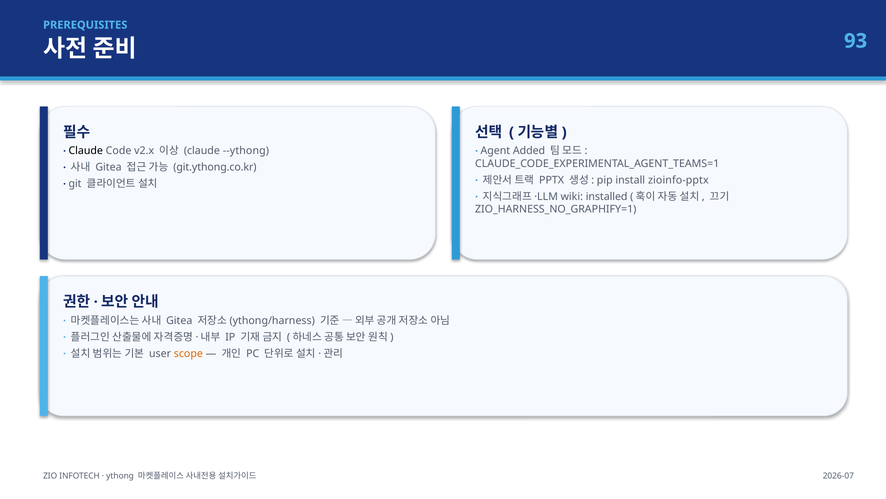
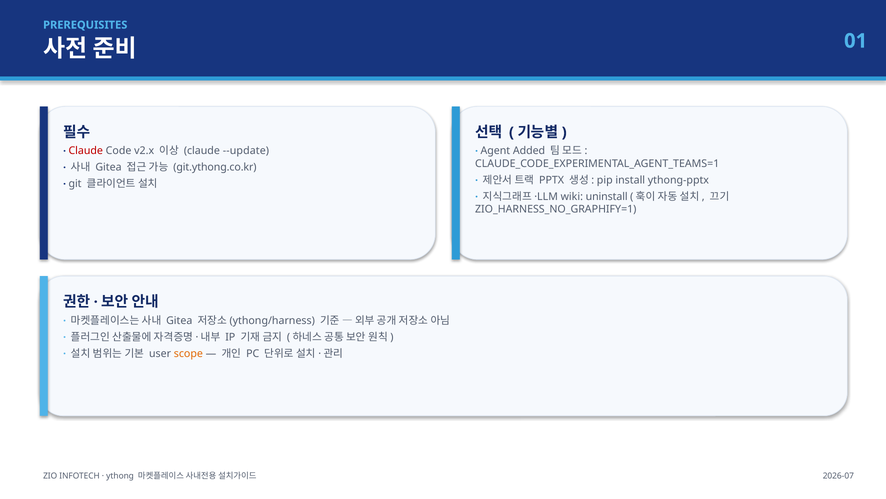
93: 93 -> 01 (856, 41)
Claude colour: black -> red (86, 151)
--ythong: --ythong -> --update (246, 151)
zioinfo-pptx: zioinfo-pptx -> ythong-pptx (678, 180)
installed: installed -> uninstall (607, 196)
